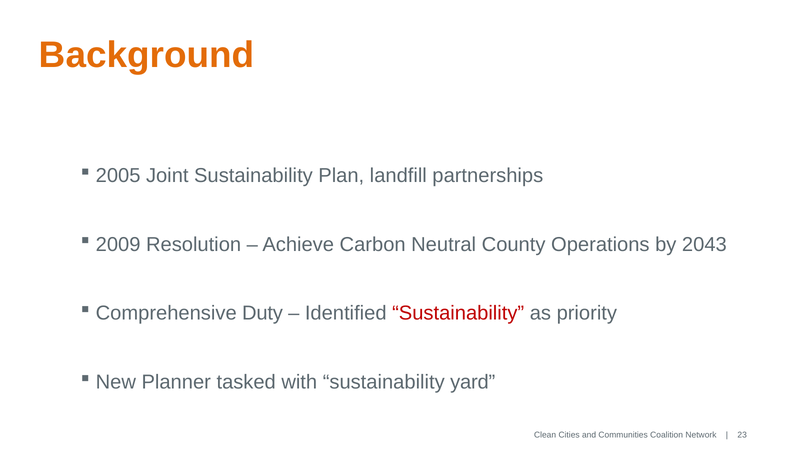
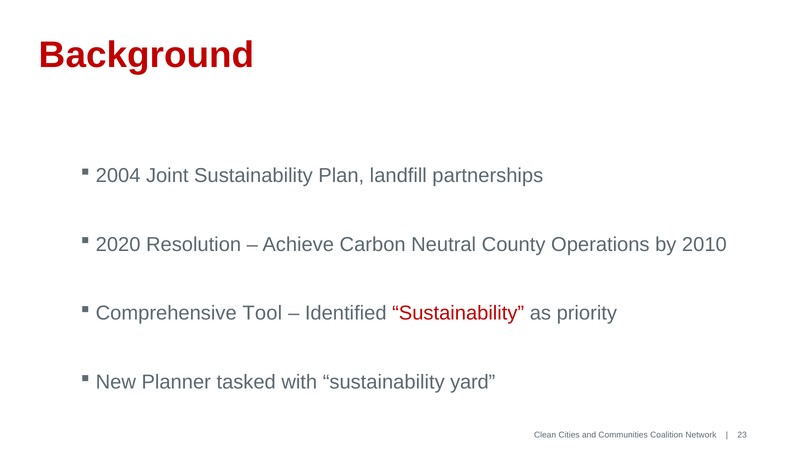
Background colour: orange -> red (147, 55)
2005: 2005 -> 2004 (118, 176)
2009: 2009 -> 2020 (118, 245)
2043: 2043 -> 2010 (704, 245)
Duty: Duty -> Tool (262, 314)
